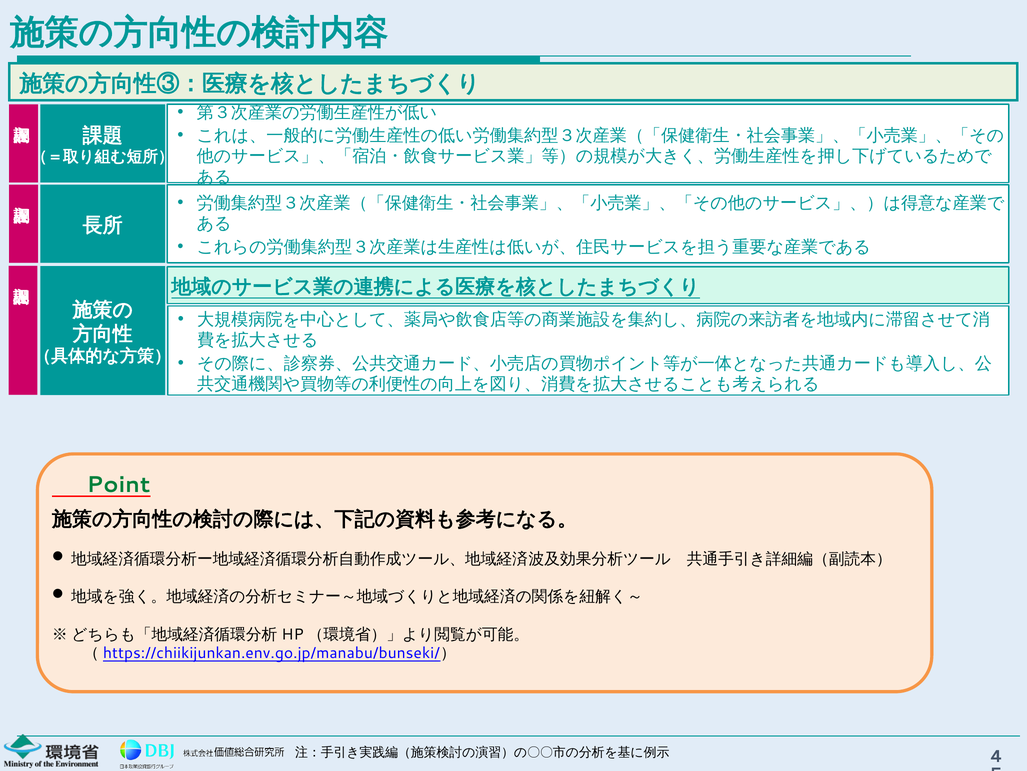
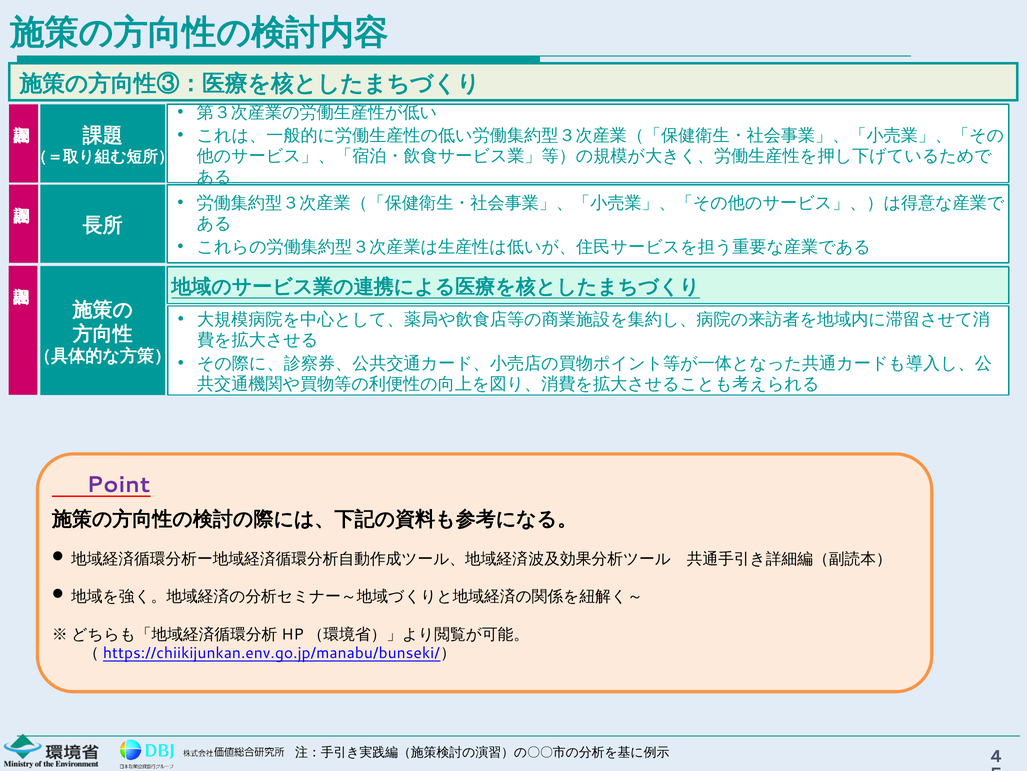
Point colour: green -> purple (118, 484)
